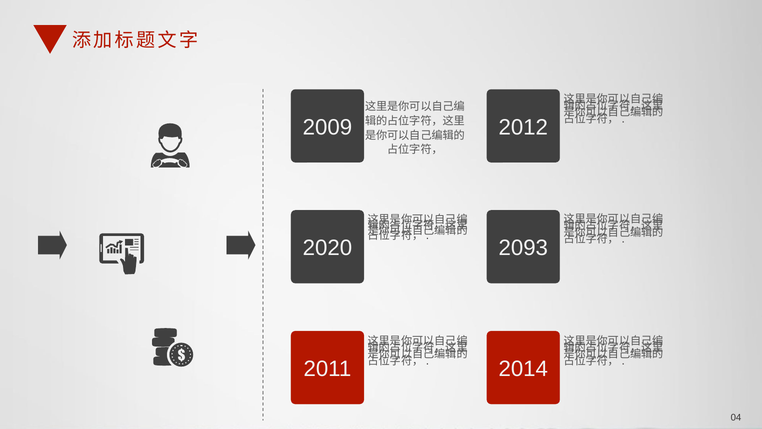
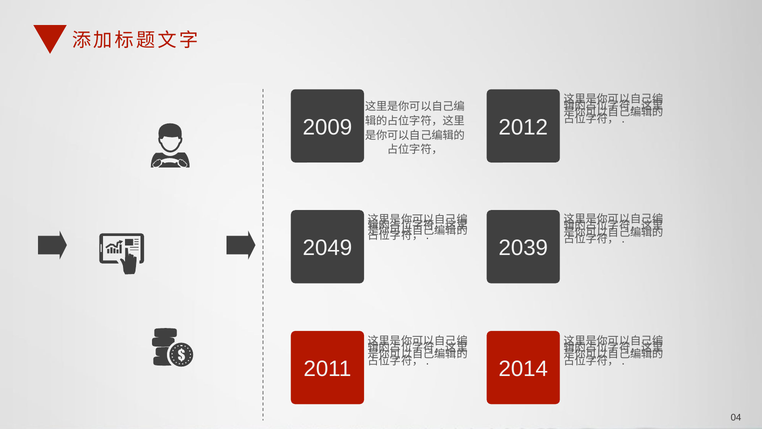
2020: 2020 -> 2049 (327, 248)
2093: 2093 -> 2039 (523, 248)
